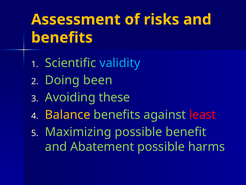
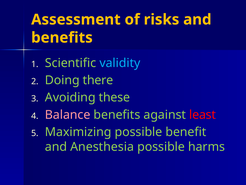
been: been -> there (98, 80)
Balance colour: yellow -> pink (68, 114)
Abatement: Abatement -> Anesthesia (102, 146)
